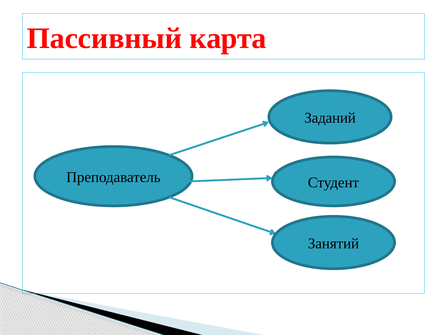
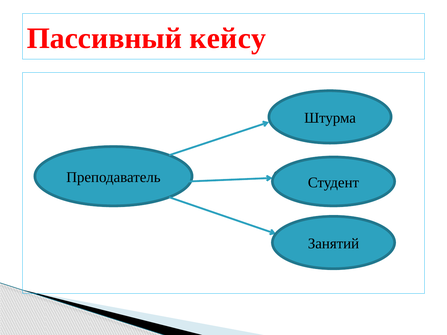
карта: карта -> кейсу (228, 38)
Заданий: Заданий -> Штурма (330, 118)
